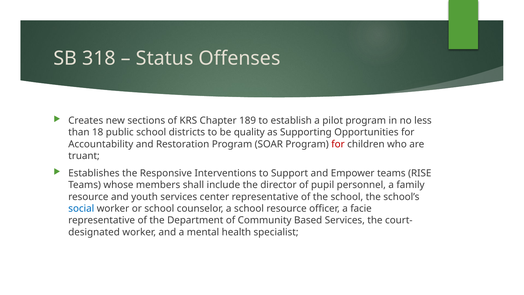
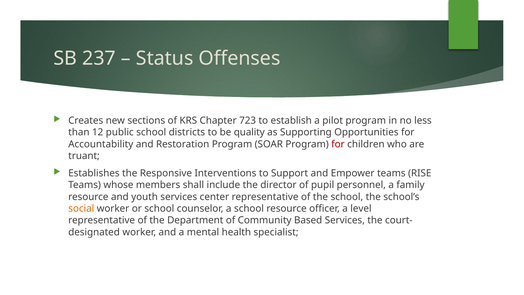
318: 318 -> 237 (99, 58)
189: 189 -> 723 (248, 120)
18: 18 -> 12 (98, 132)
social colour: blue -> orange (81, 208)
facie: facie -> level (361, 208)
